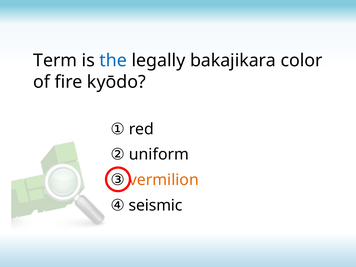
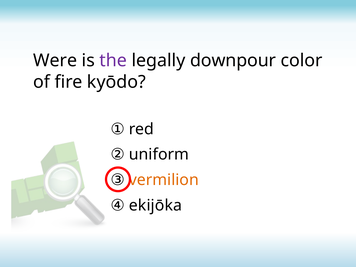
Term: Term -> Were (55, 61)
the colour: blue -> purple (113, 61)
bakajikara: bakajikara -> downpour (233, 61)
seismic: seismic -> ekijōka (155, 205)
